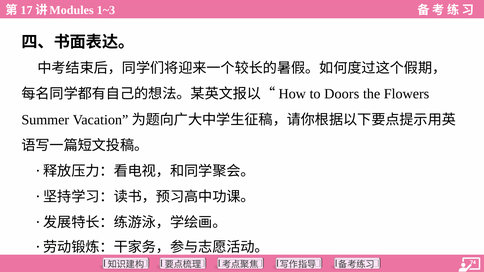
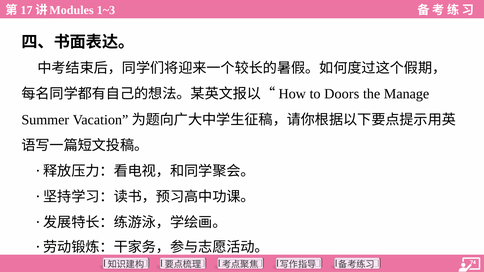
Flowers: Flowers -> Manage (407, 94)
